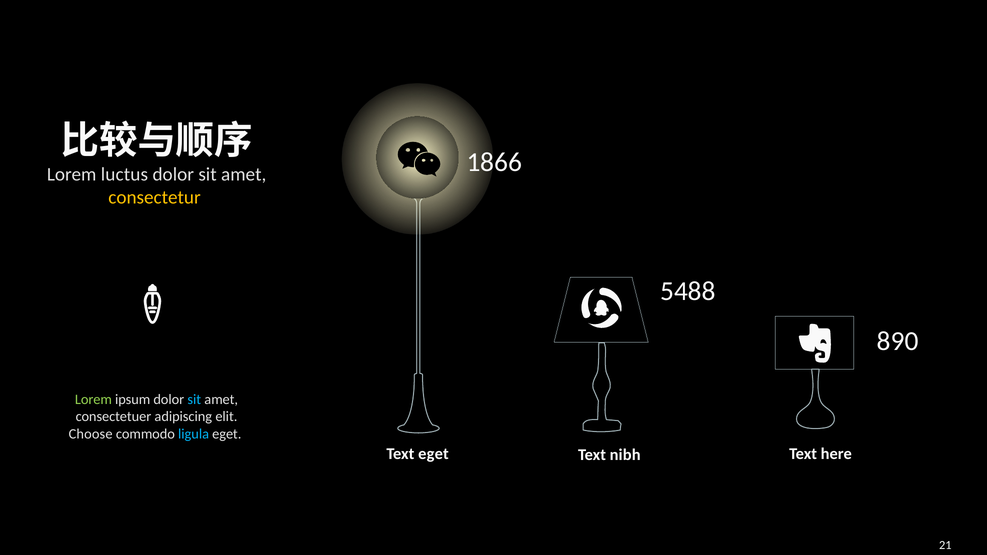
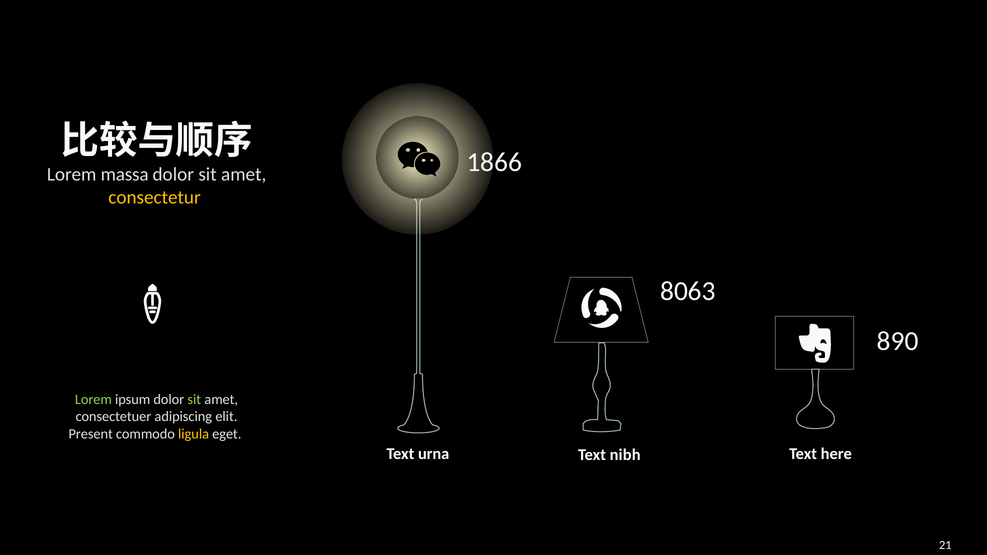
luctus: luctus -> massa (125, 174)
5488: 5488 -> 8063 (688, 291)
sit colour: light blue -> light green (194, 400)
Choose: Choose -> Present (91, 434)
ligula colour: light blue -> yellow (194, 434)
Text eget: eget -> urna (434, 454)
